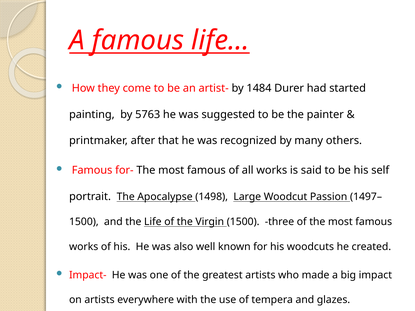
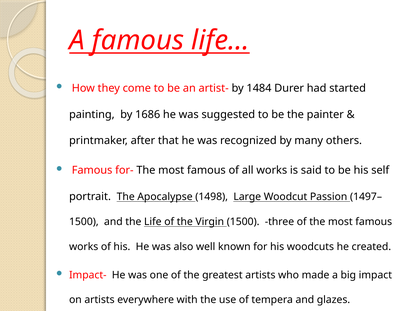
5763: 5763 -> 1686 (148, 114)
